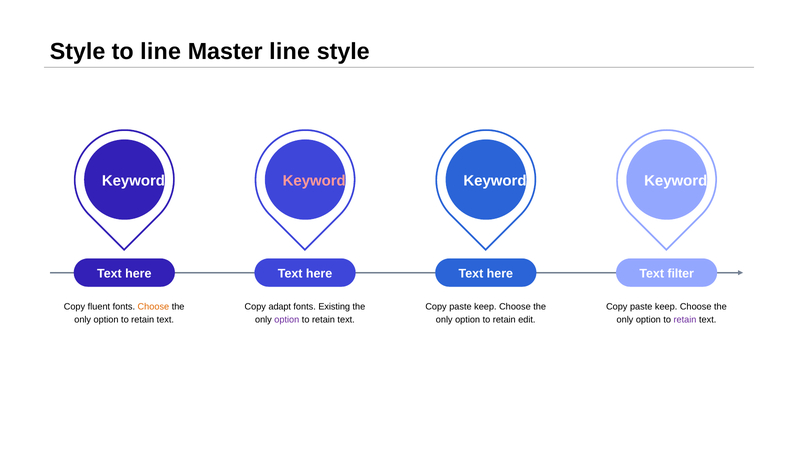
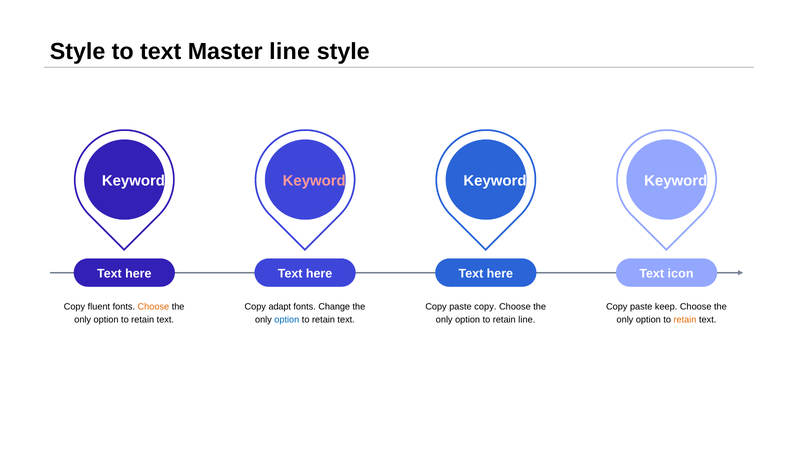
to line: line -> text (161, 52)
filter: filter -> icon (681, 273)
Existing: Existing -> Change (334, 307)
keep: keep -> copy (485, 307)
option colour: purple -> blue (287, 320)
retain edit: edit -> line (527, 320)
retain colour: purple -> orange (685, 320)
